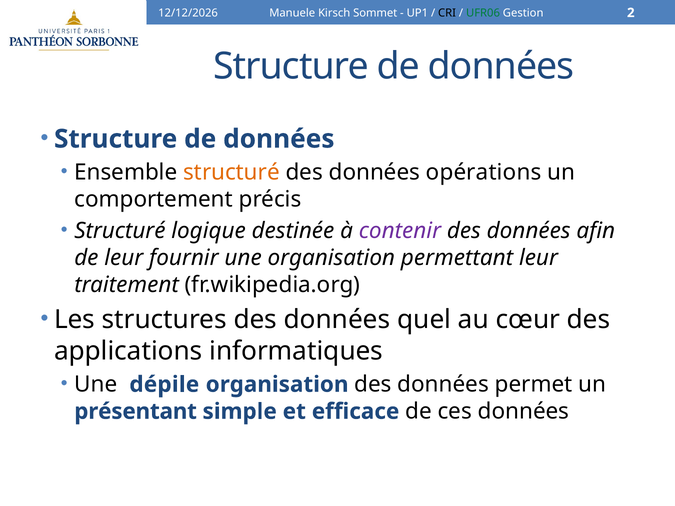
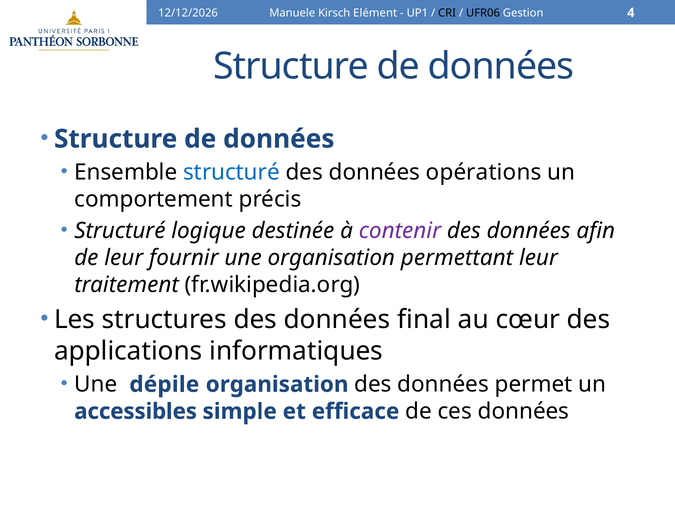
Sommet: Sommet -> Elément (375, 13)
UFR06 colour: green -> black (483, 13)
2: 2 -> 4 (631, 13)
structuré colour: orange -> blue (231, 173)
quel: quel -> final (424, 320)
présentant: présentant -> accessibles (136, 412)
